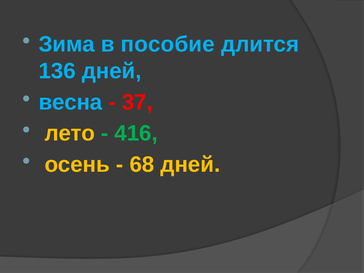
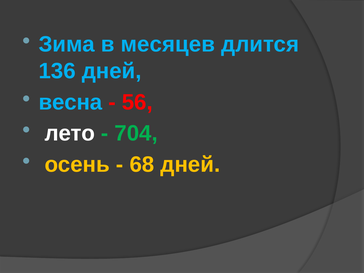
пособие: пособие -> месяцев (168, 44)
37: 37 -> 56 (137, 102)
лето colour: yellow -> white (70, 133)
416: 416 -> 704 (136, 133)
